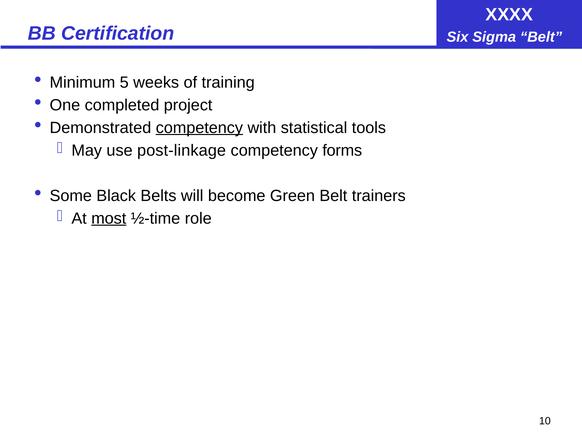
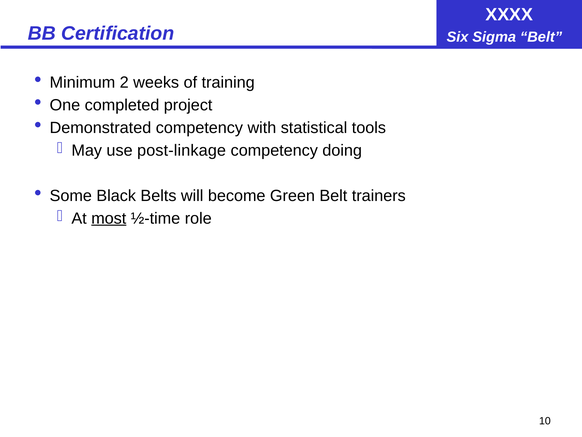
5: 5 -> 2 (124, 82)
competency underline: present -> none (199, 128)
forms: forms -> doing (342, 150)
